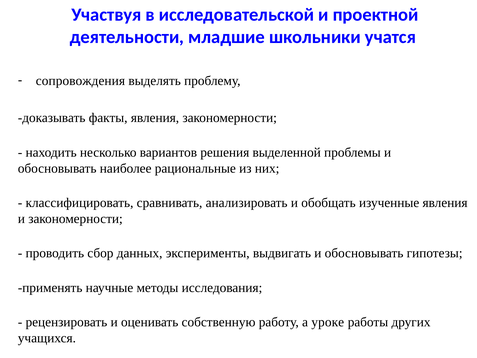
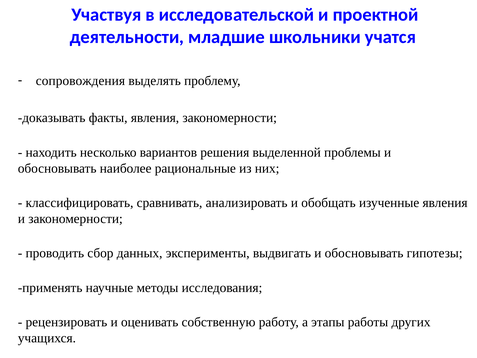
уроке: уроке -> этапы (328, 322)
